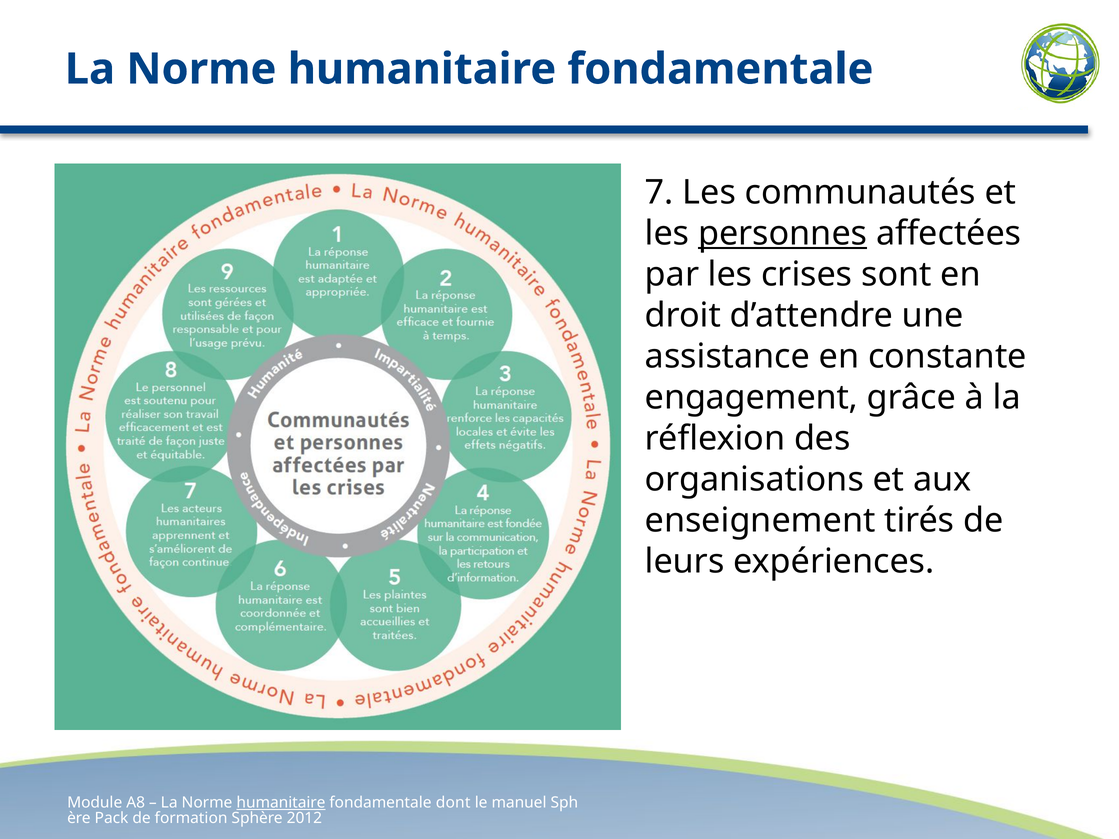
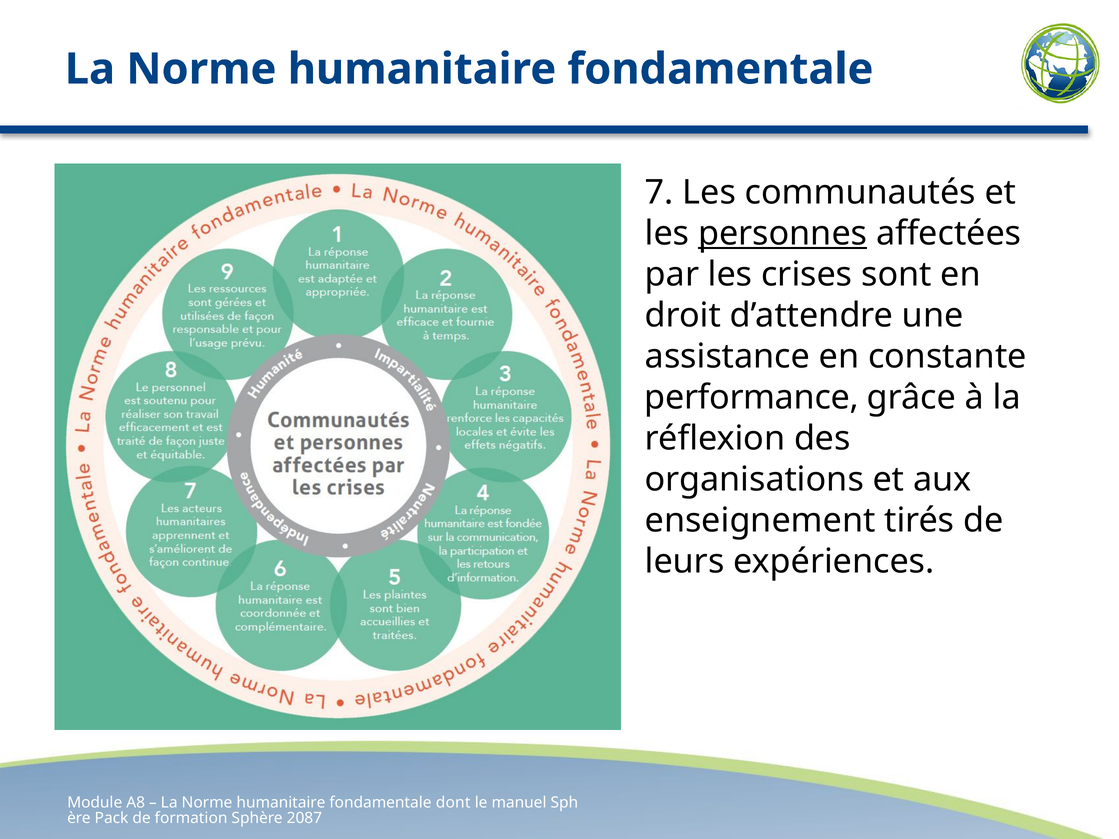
engagement: engagement -> performance (752, 398)
humanitaire underline: present -> none (281, 803)
2012: 2012 -> 2087 (304, 819)
